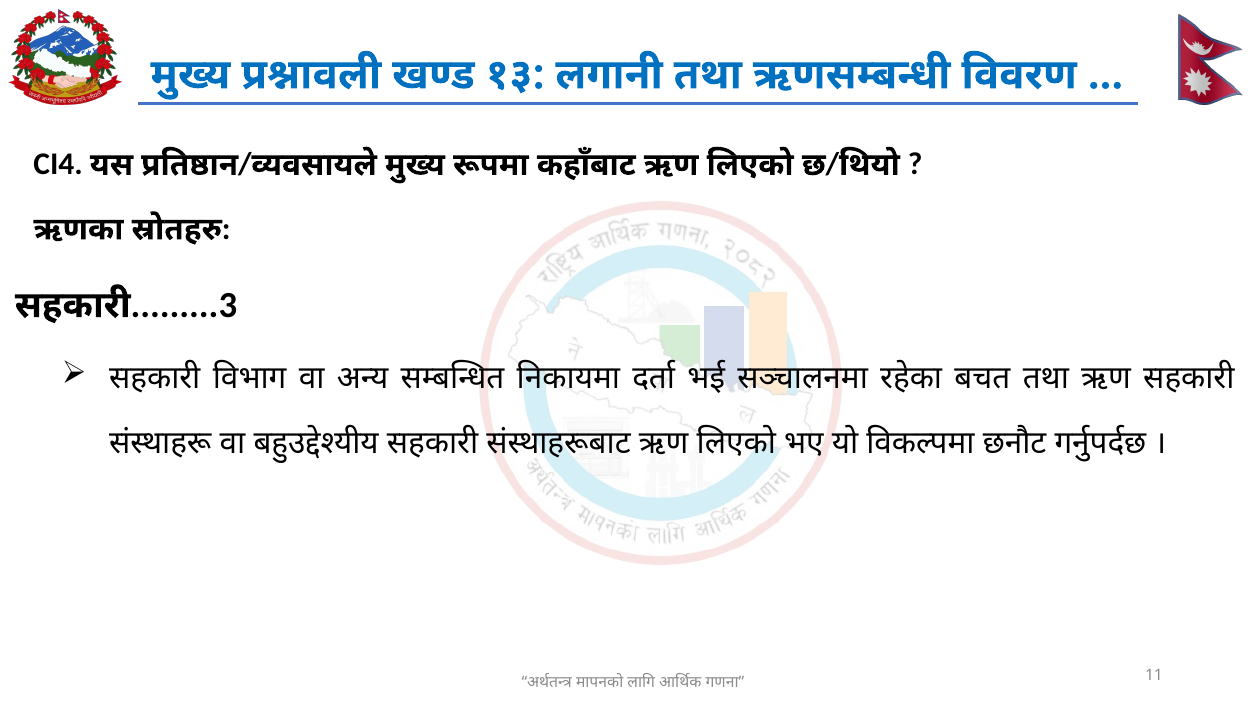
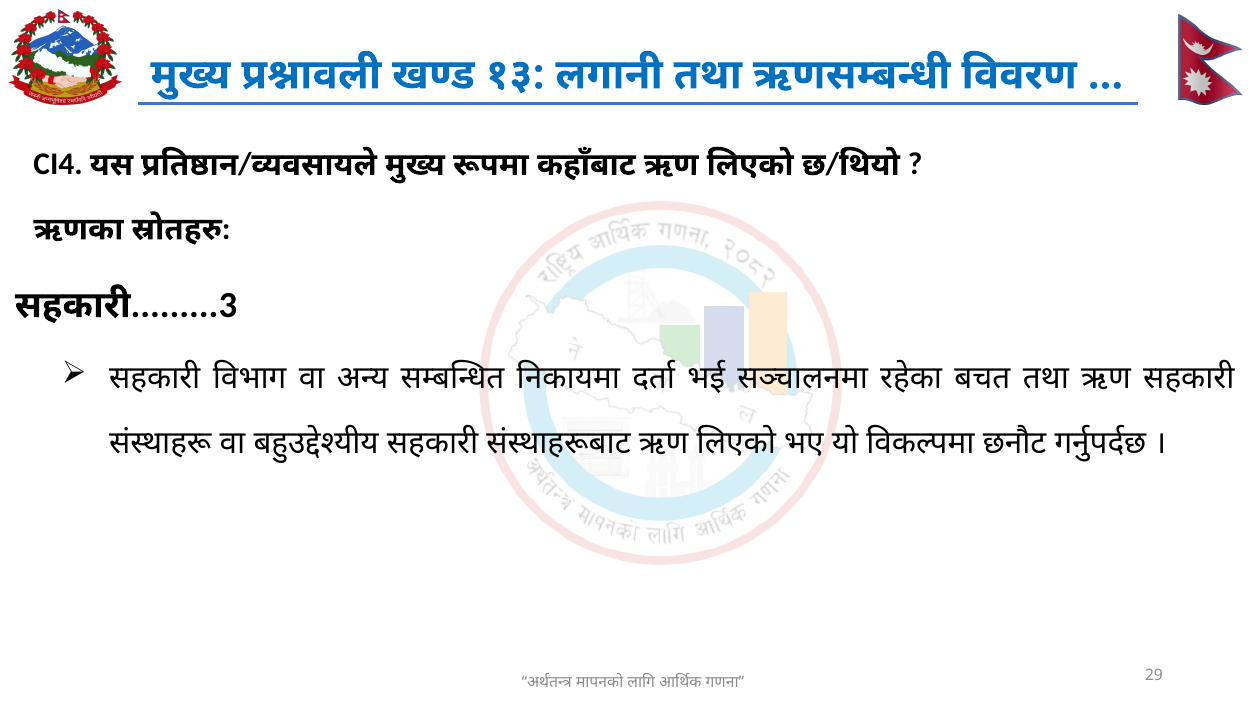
11: 11 -> 29 (1154, 675)
